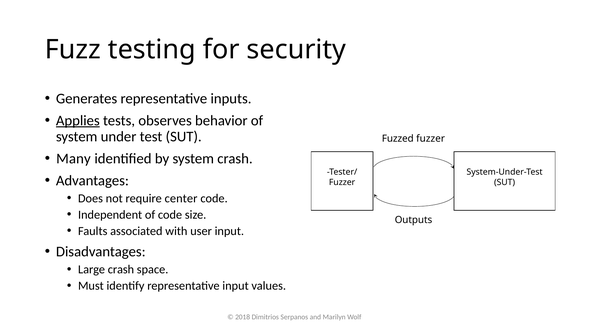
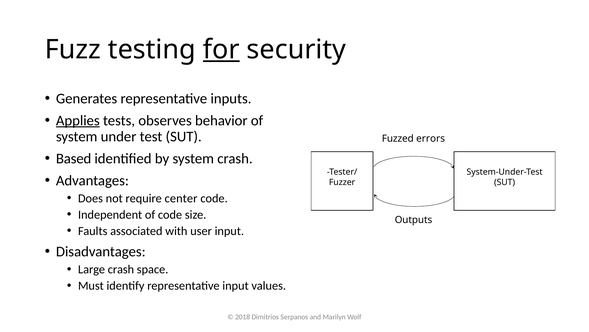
for underline: none -> present (221, 49)
Fuzzed fuzzer: fuzzer -> errors (431, 138)
Many: Many -> Based (74, 158)
